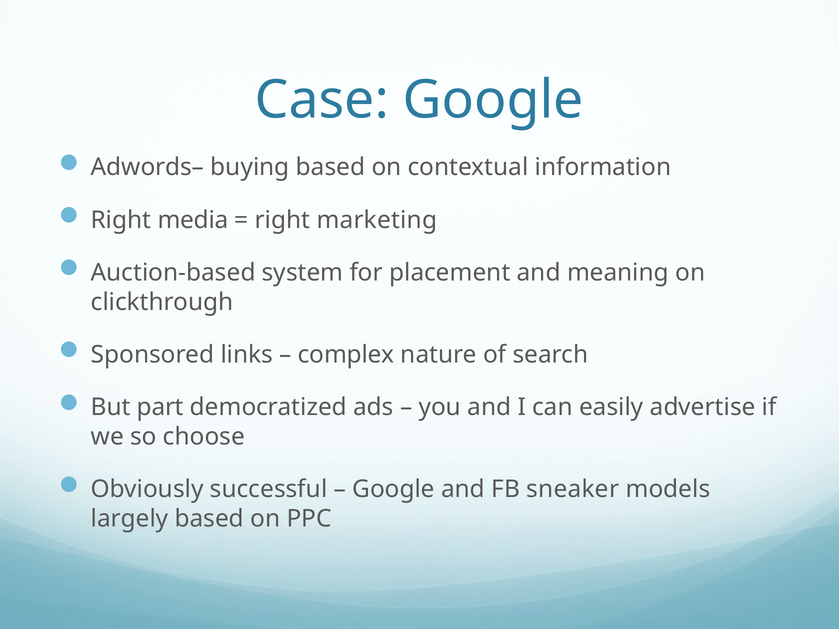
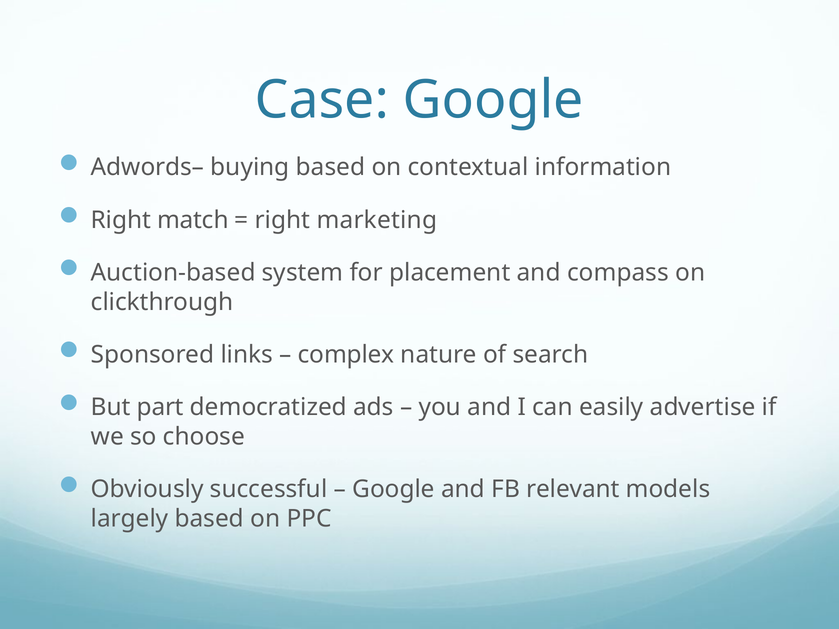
media: media -> match (193, 220)
meaning: meaning -> compass (618, 273)
sneaker: sneaker -> relevant (573, 490)
